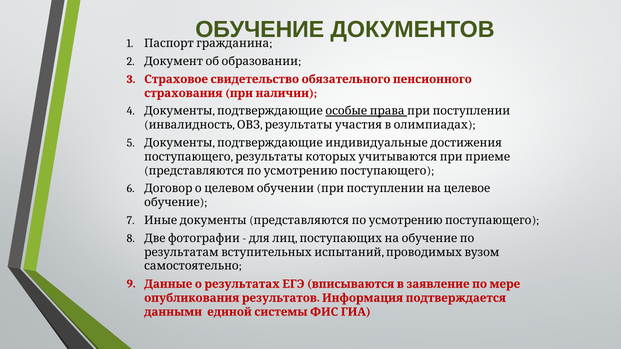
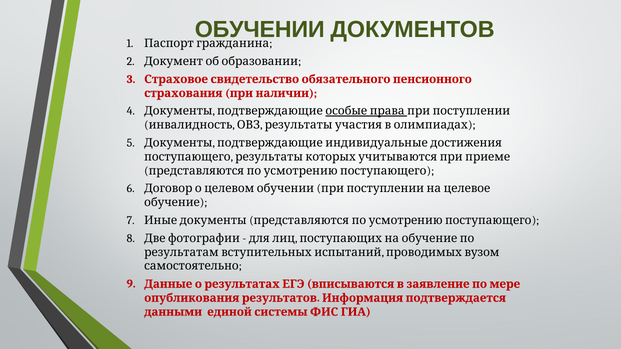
ОБУЧЕНИЕ: ОБУЧЕНИЕ -> ОБУЧЕНИИ (260, 30)
